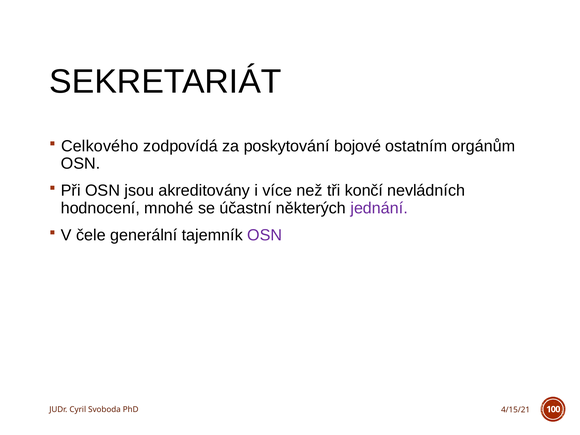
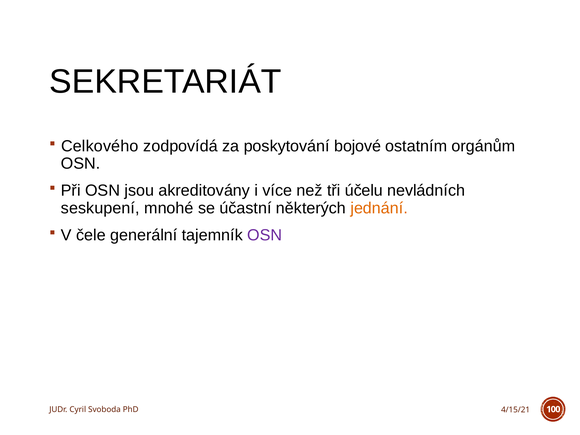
končí: končí -> účelu (364, 191)
hodnocení: hodnocení -> seskupení (100, 208)
jednání colour: purple -> orange (379, 208)
